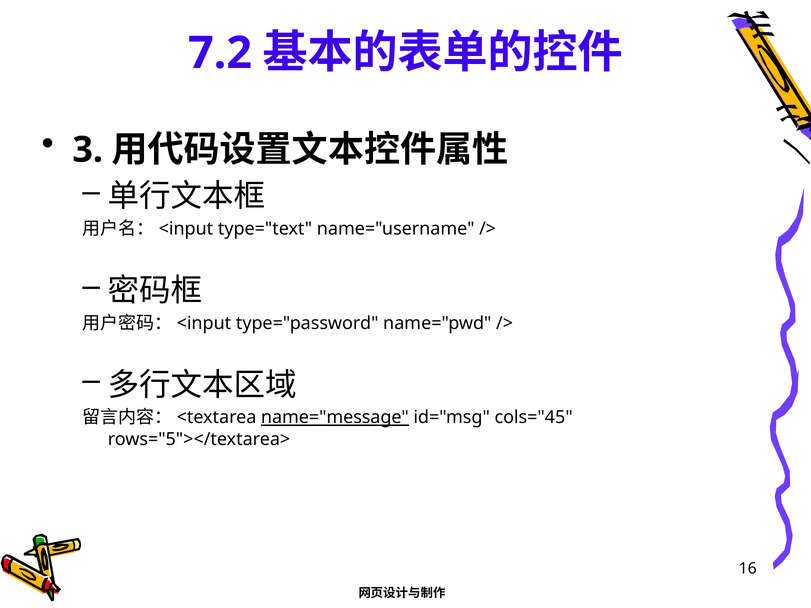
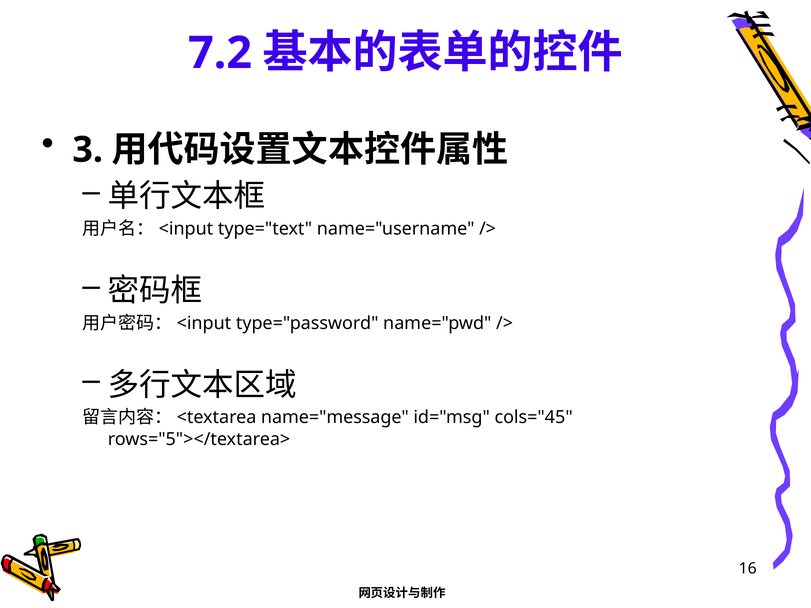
name="message underline: present -> none (335, 418)
